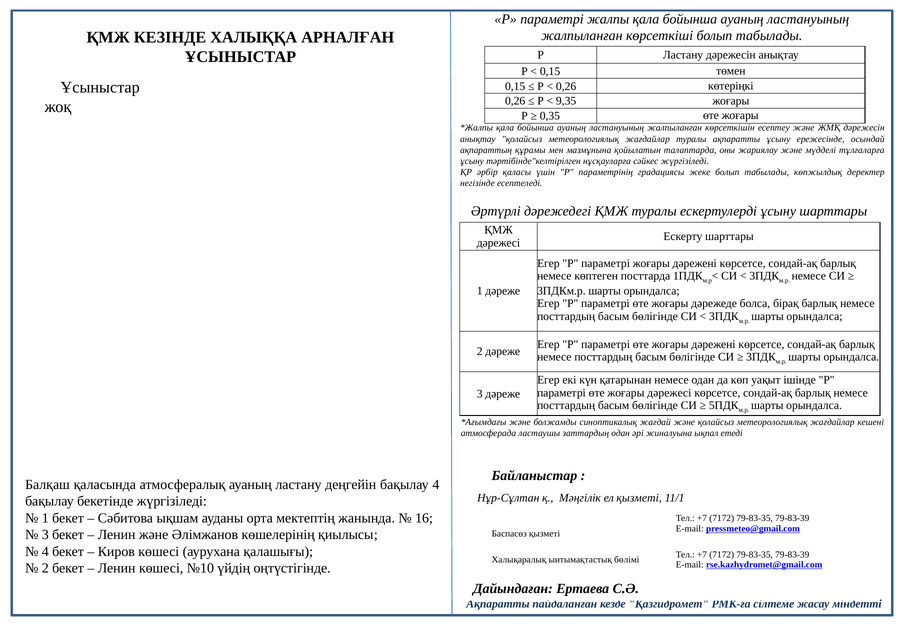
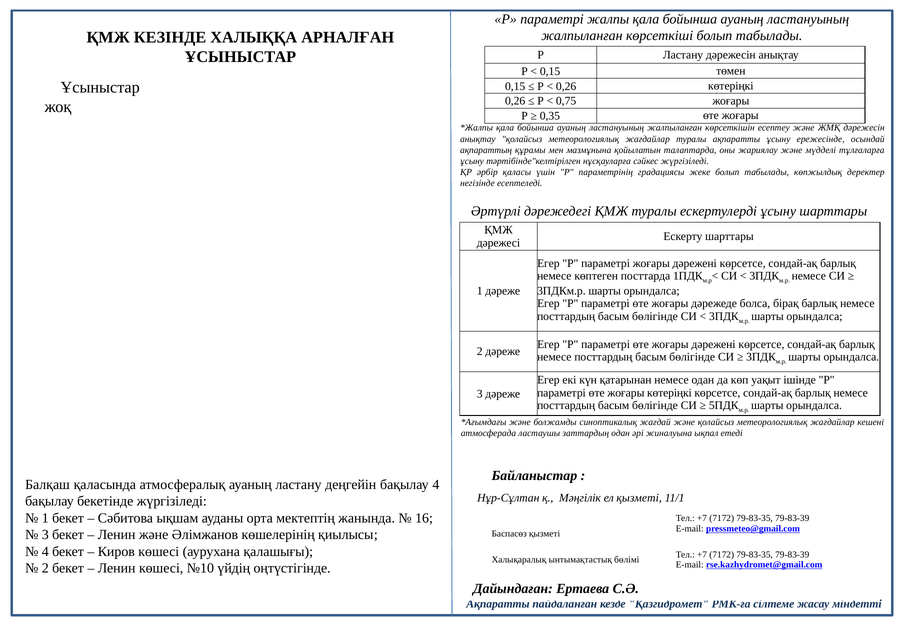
9,35: 9,35 -> 0,75 (566, 101)
жоғары дәрежесі: дәрежесі -> көтеріңкі (669, 393)
